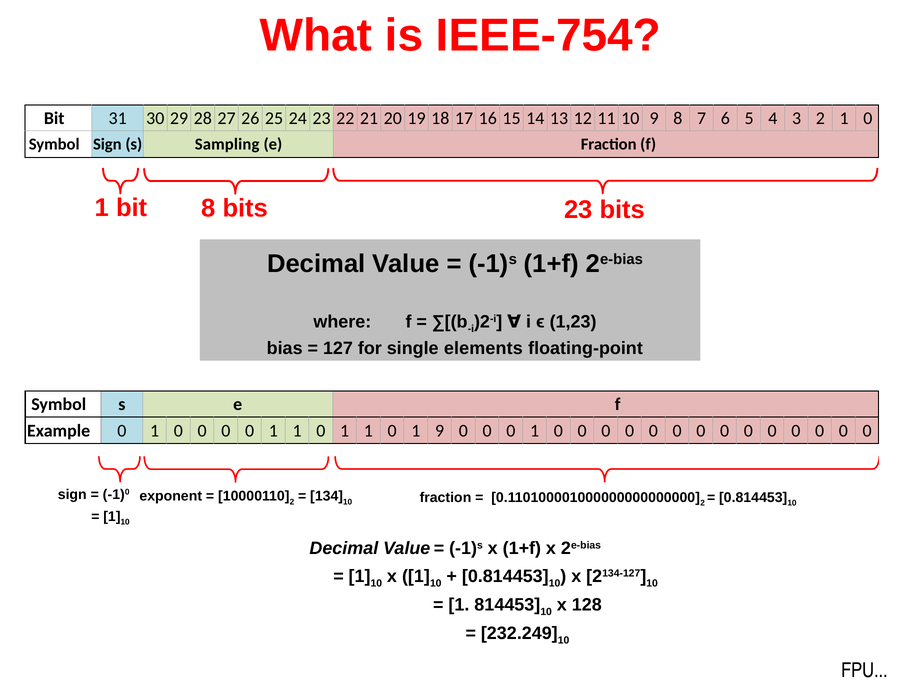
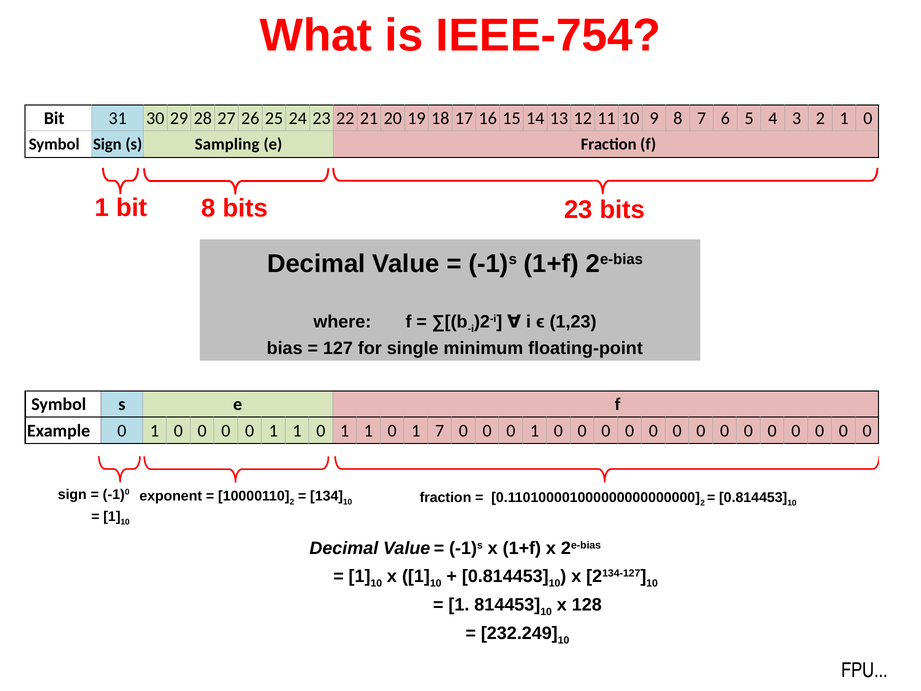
elements: elements -> minimum (483, 348)
1 9: 9 -> 7 (440, 431)
